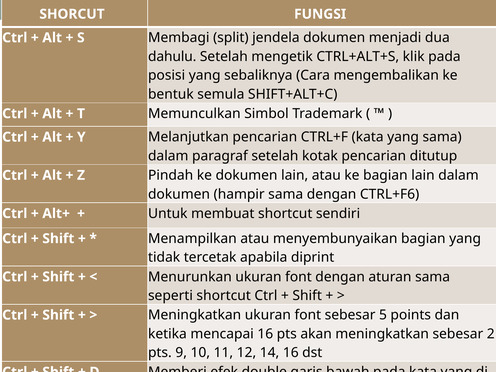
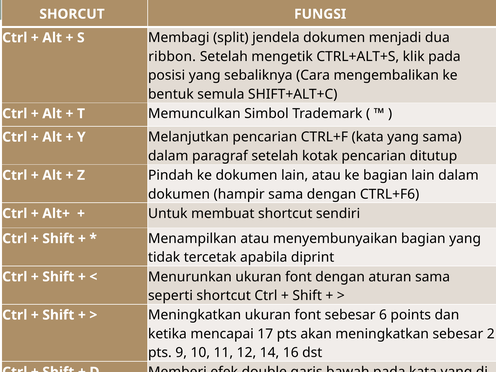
dahulu: dahulu -> ribbon (172, 57)
5: 5 -> 6 (383, 315)
mencapai 16: 16 -> 17 (265, 334)
